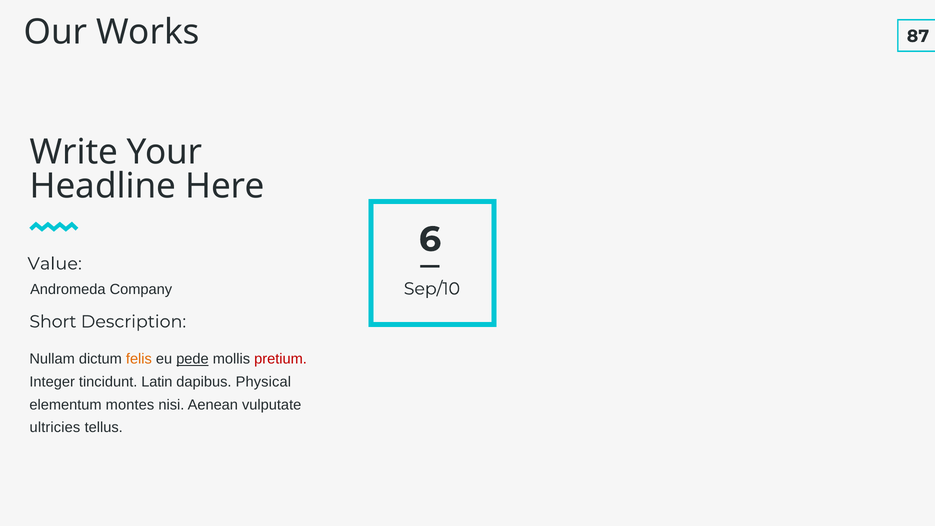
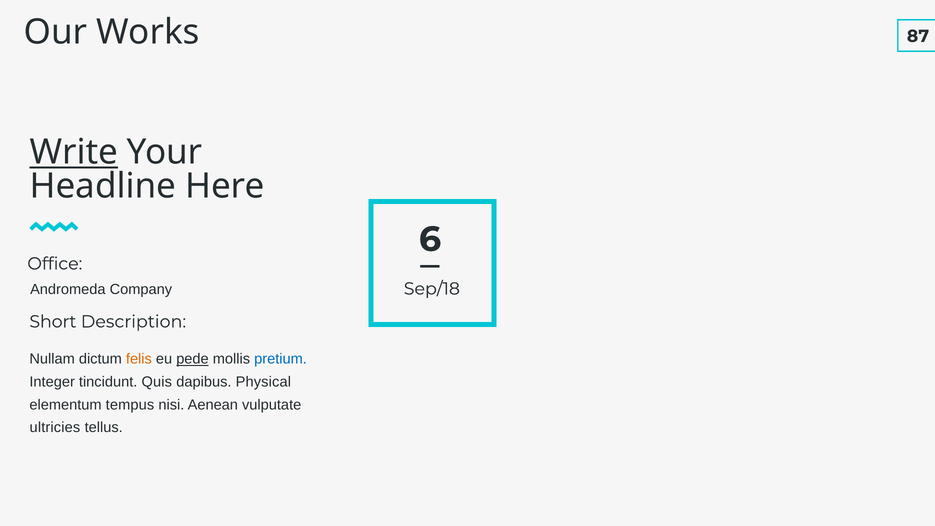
Write underline: none -> present (74, 152)
Value: Value -> Office (55, 264)
Sep/10: Sep/10 -> Sep/18 (432, 289)
pretium colour: red -> blue (281, 359)
Latin: Latin -> Quis (157, 382)
montes: montes -> tempus (130, 405)
